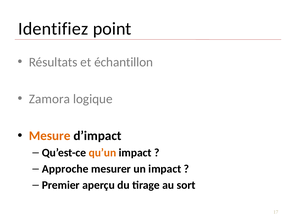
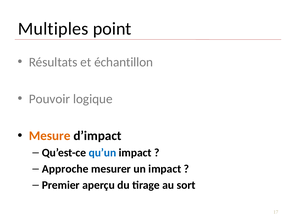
Identifiez: Identifiez -> Multiples (53, 29)
Zamora: Zamora -> Pouvoir (49, 99)
qu’un colour: orange -> blue (102, 153)
